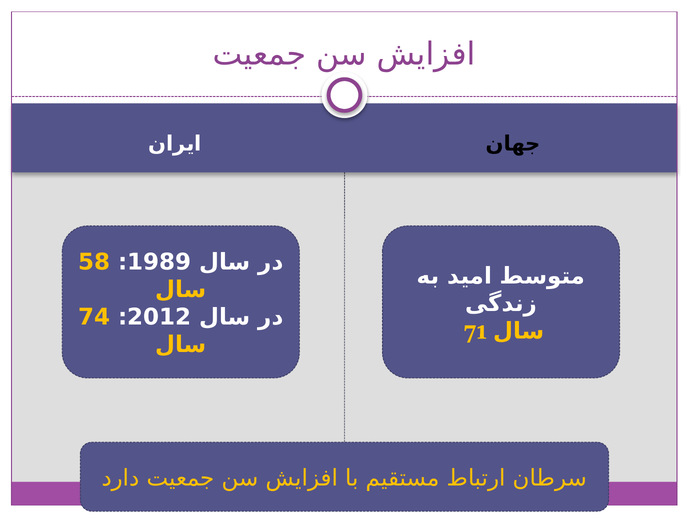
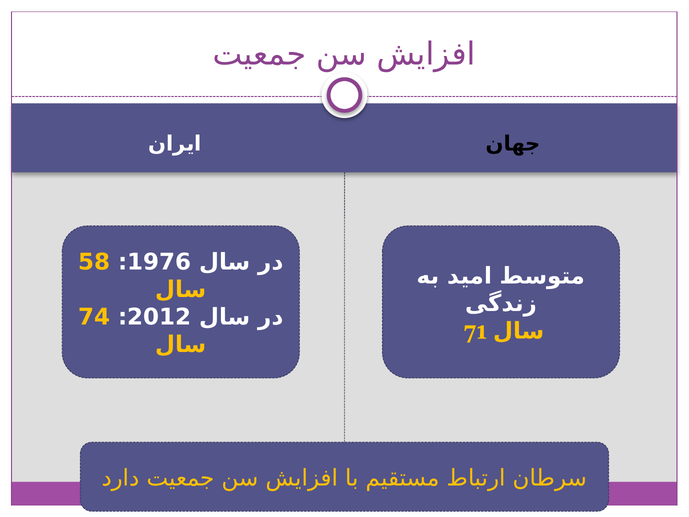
1989: 1989 -> 1976 (159, 262)
